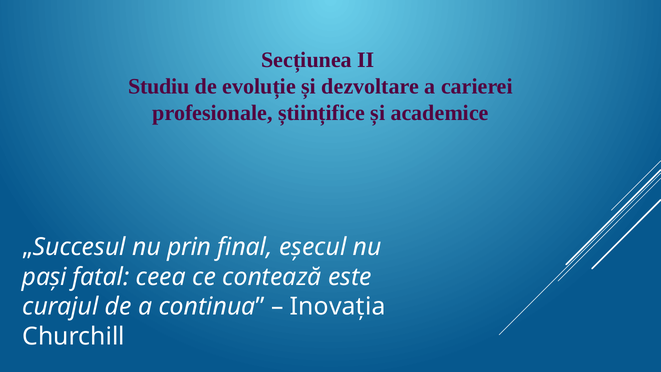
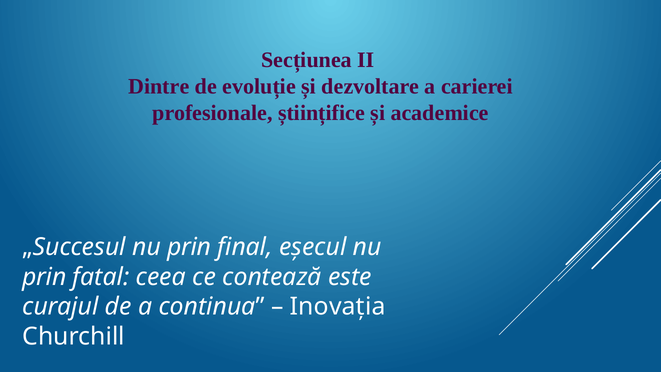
Studiu: Studiu -> Dintre (159, 87)
pași: pași -> prin (44, 277)
